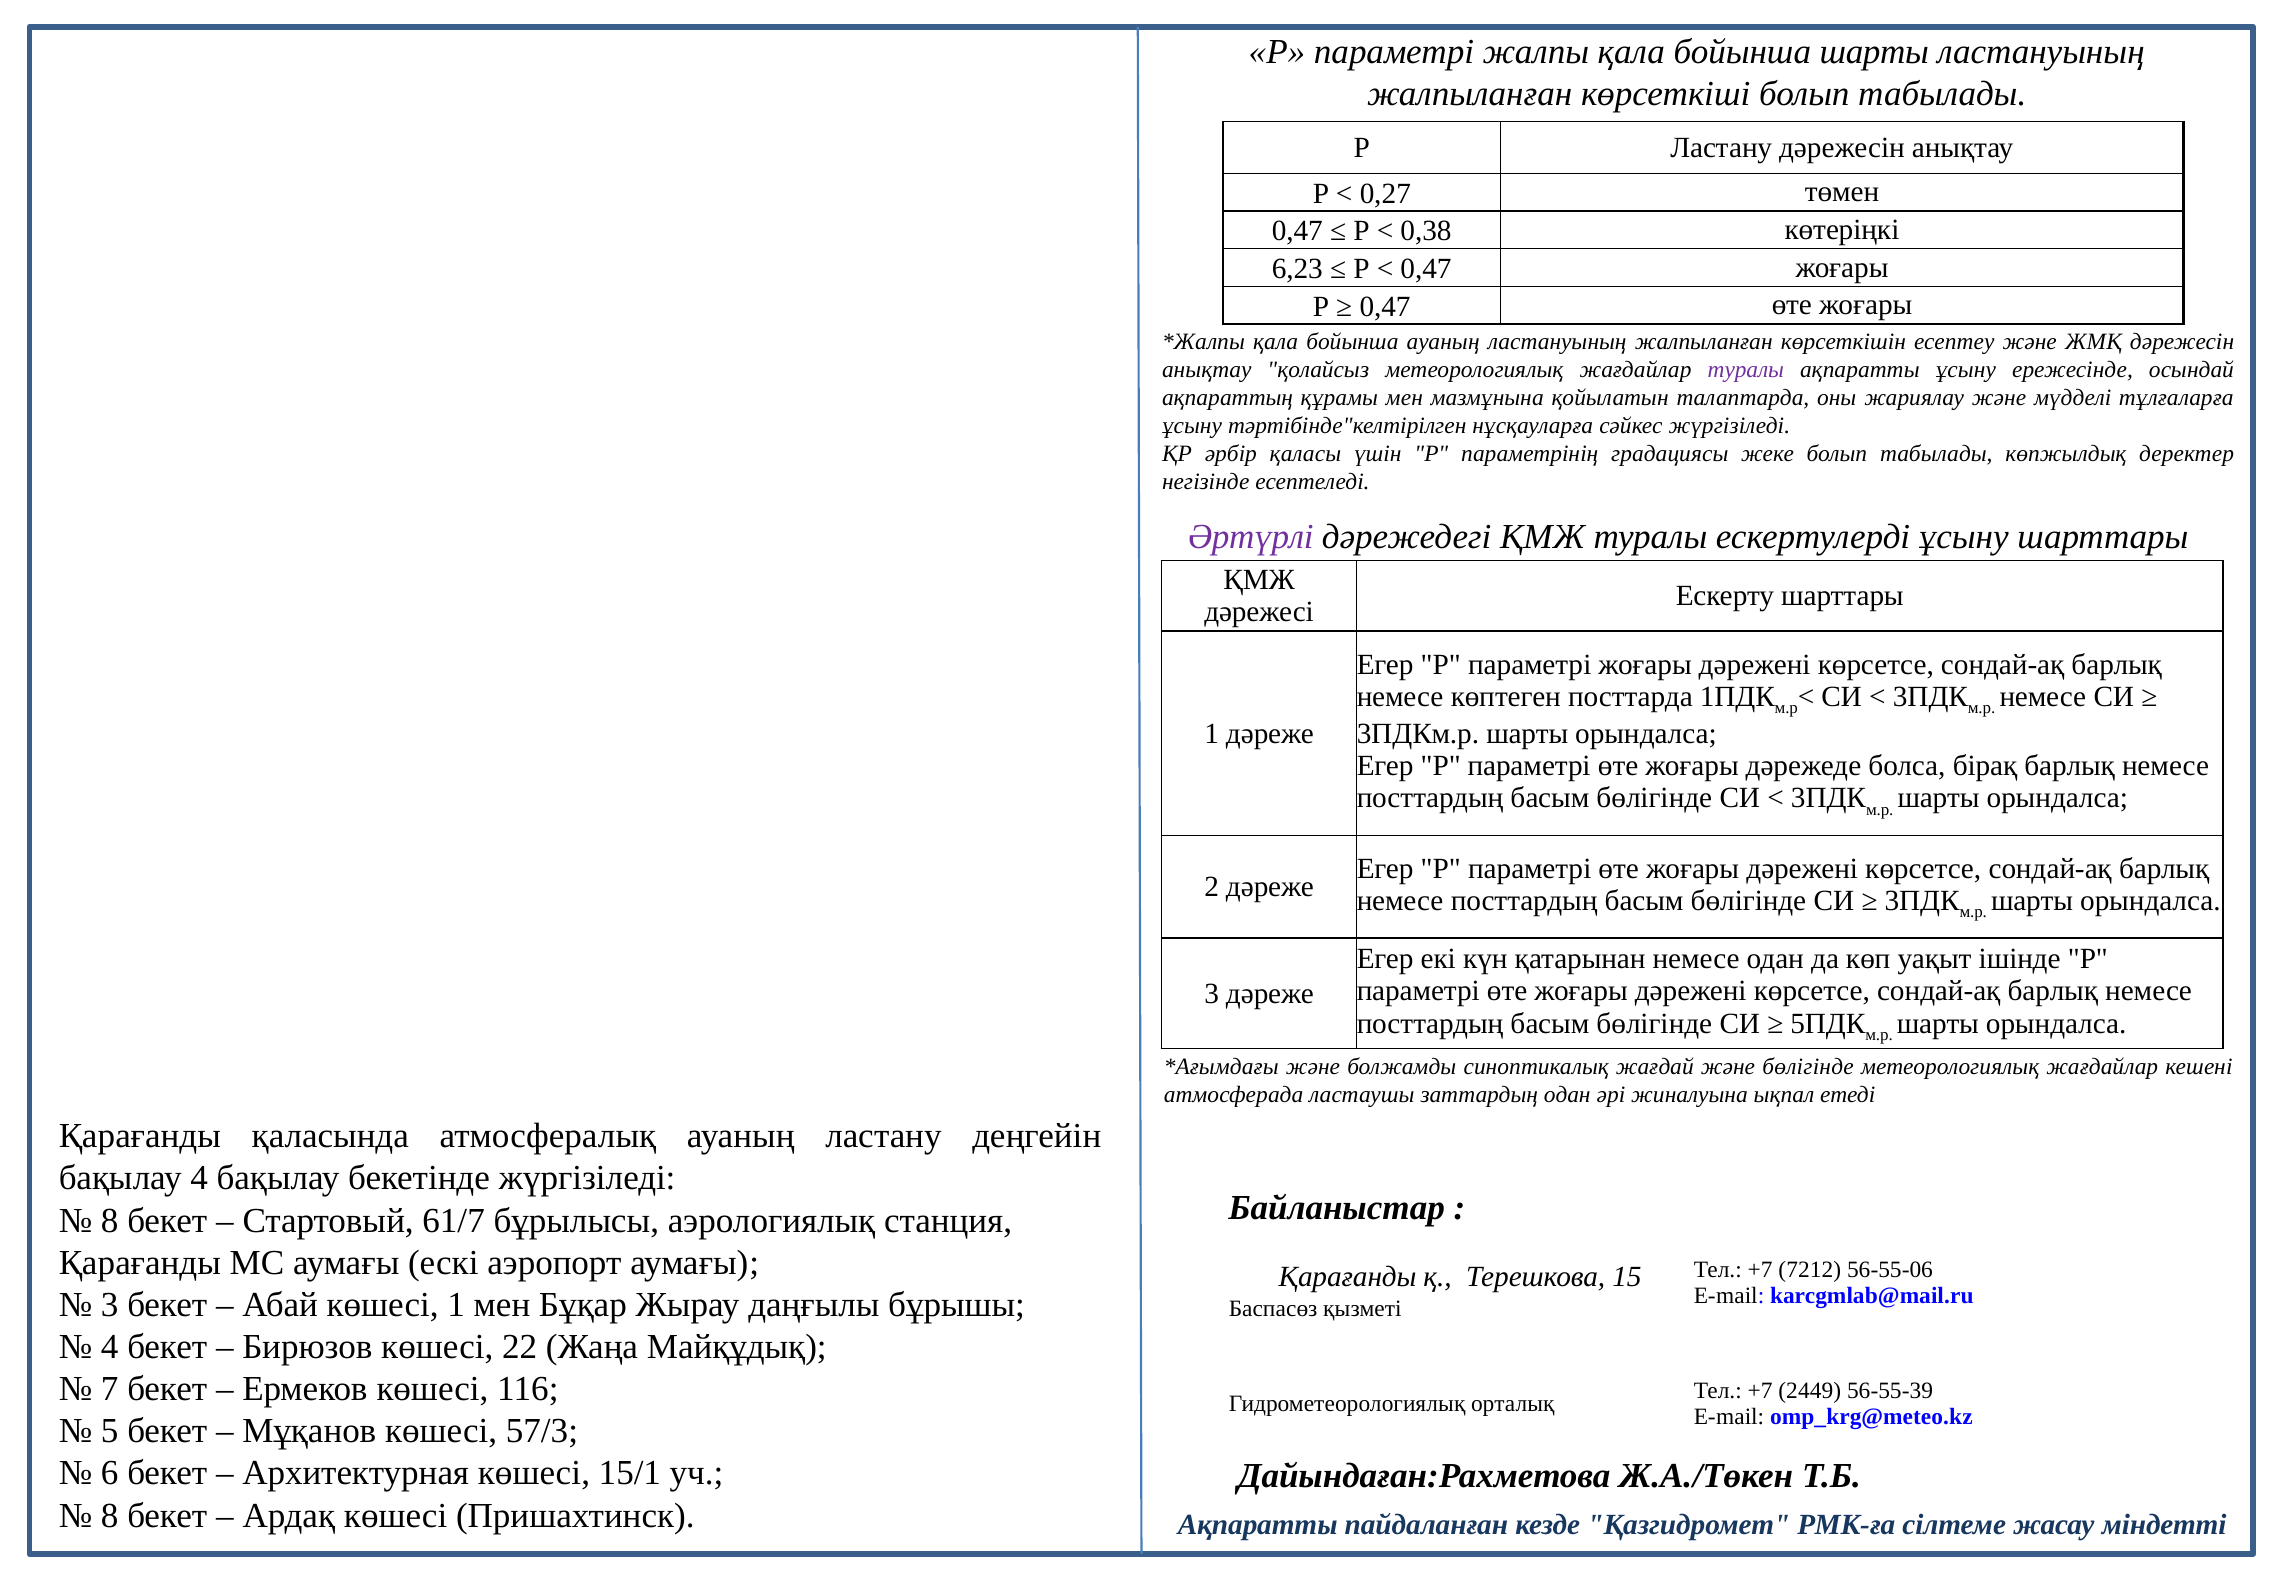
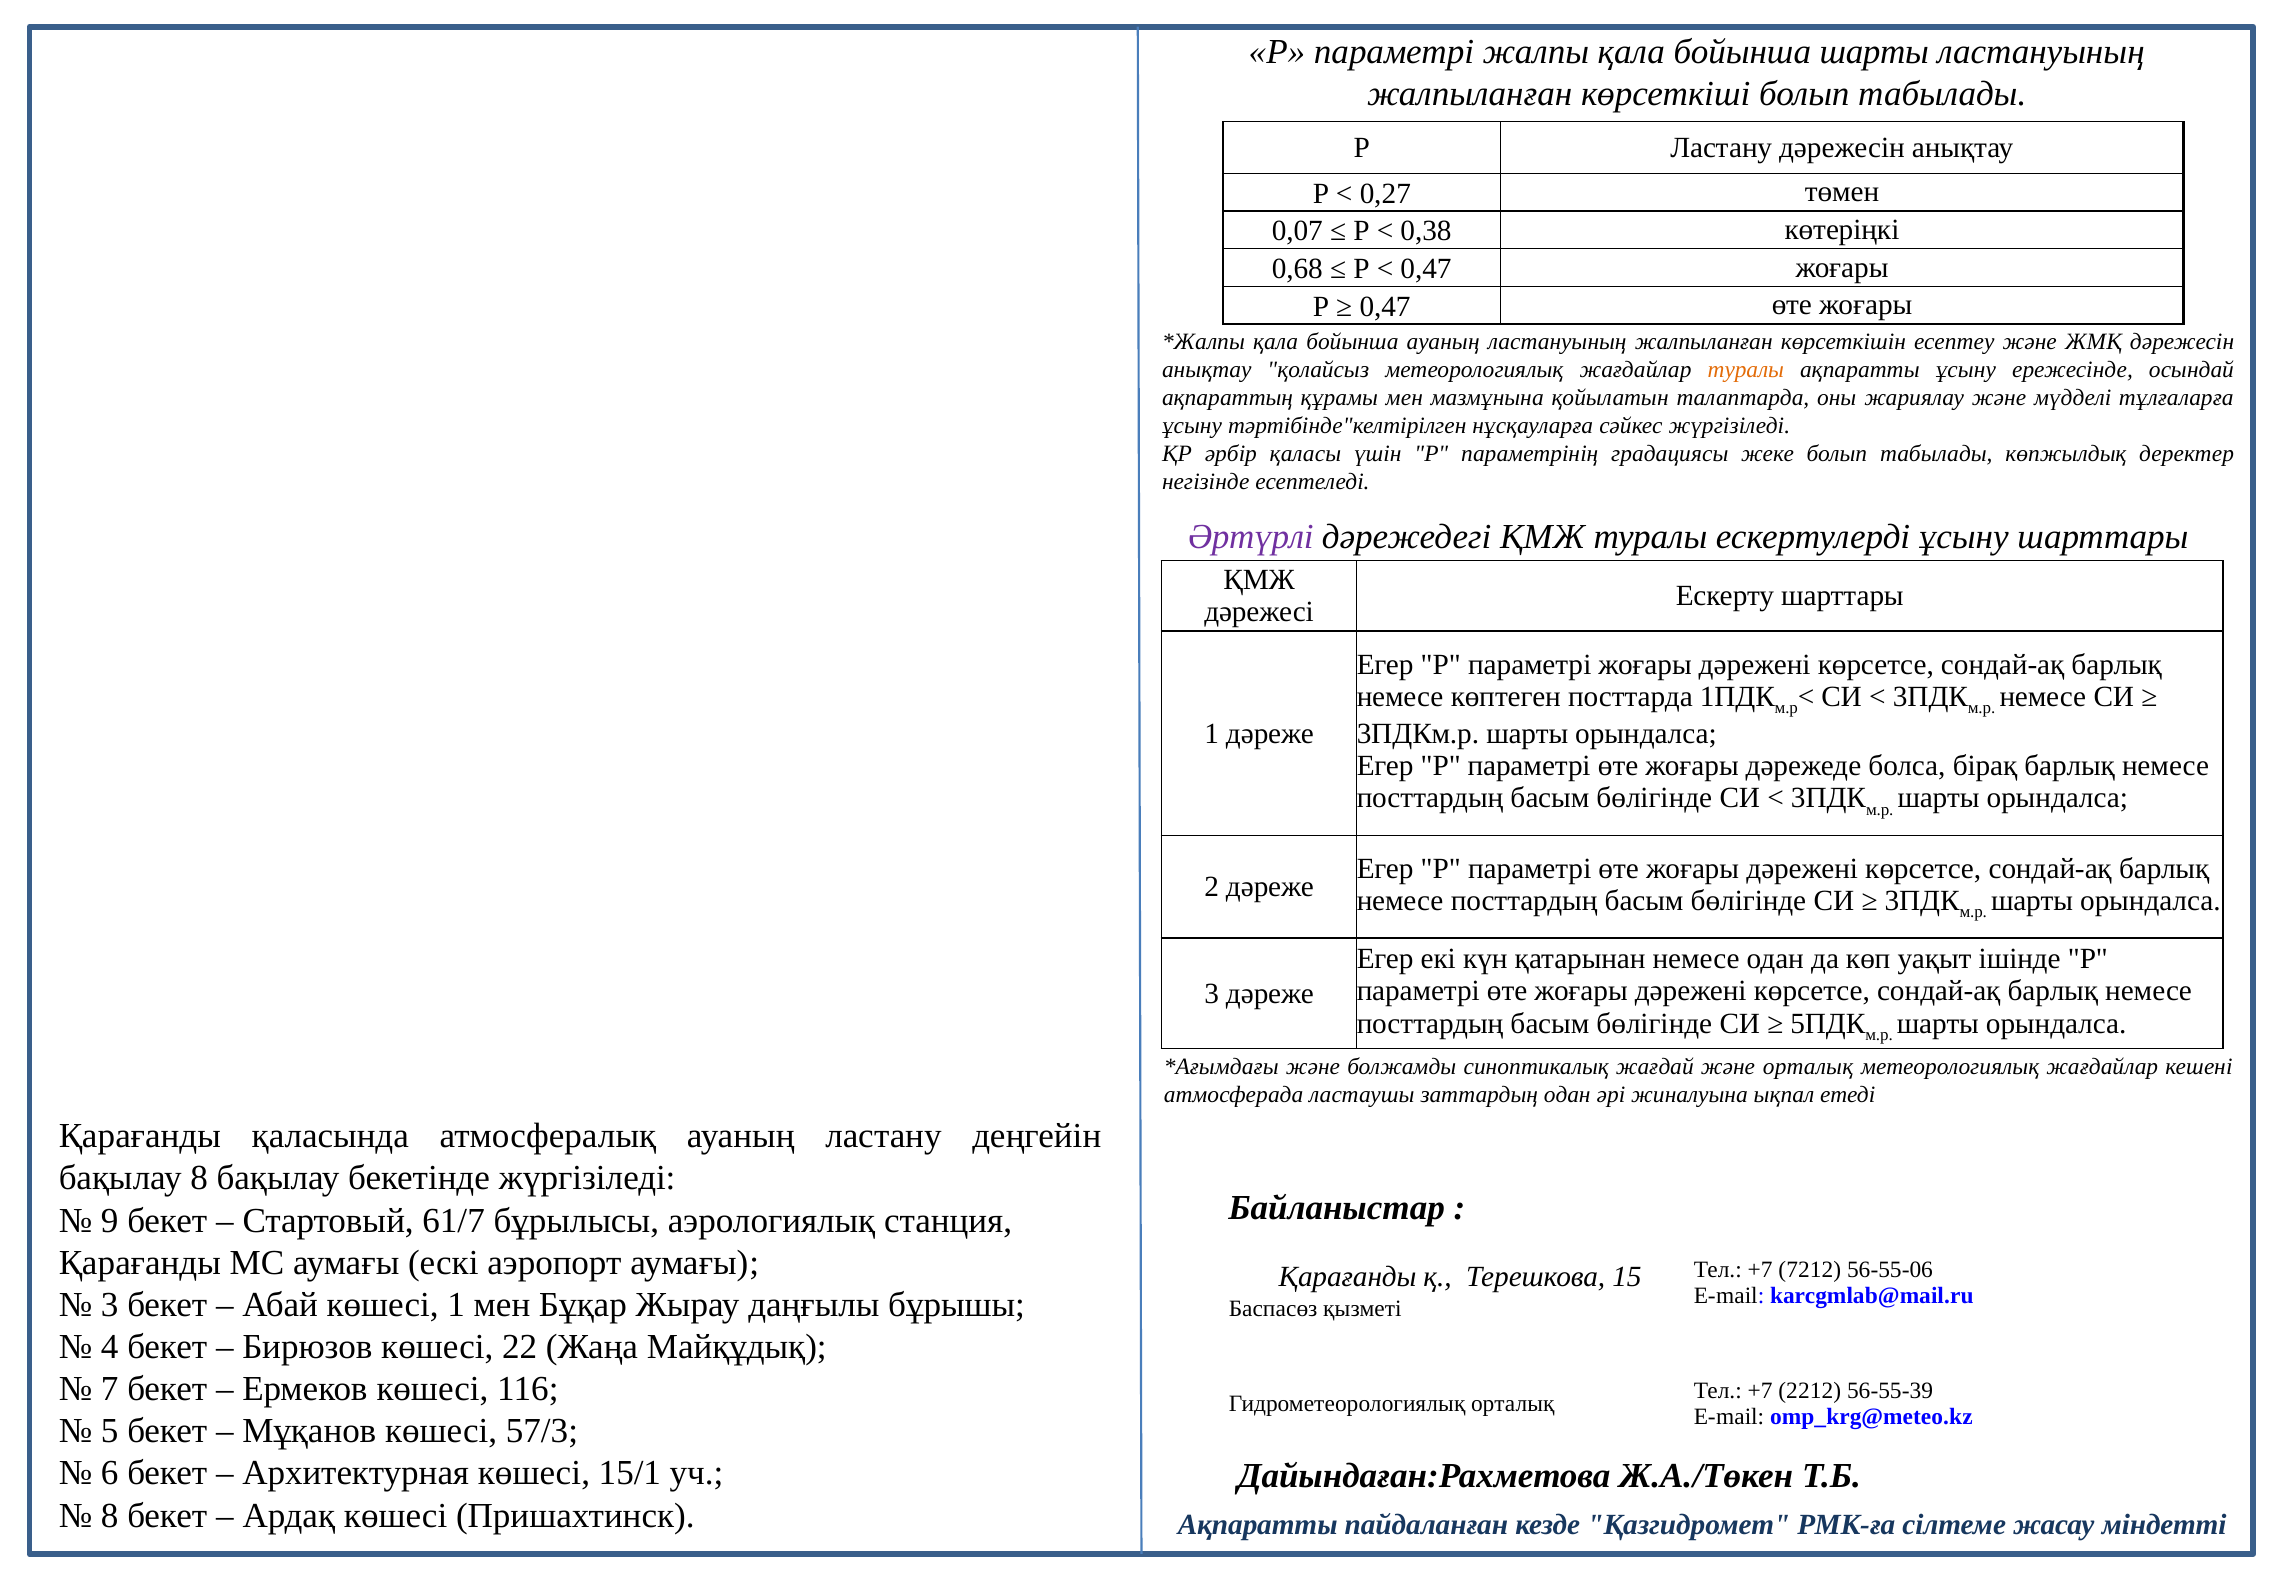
0,47: 0,47 -> 0,07 (1297, 231)
6,23: 6,23 -> 0,68 (1297, 269)
туралы colour: purple -> orange (1746, 369)
және бөлігінде: бөлігінде -> орталық (1808, 1067)
бақылау 4: 4 -> 8 (199, 1178)
8: 8 -> 9 (110, 1220)
2449: 2449 -> 2212 (1810, 1391)
